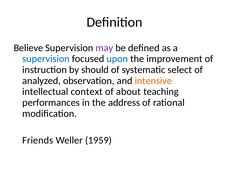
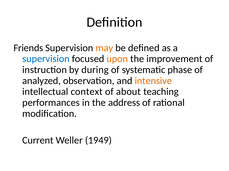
Believe: Believe -> Friends (28, 48)
may colour: purple -> orange (104, 48)
upon colour: blue -> orange (117, 59)
should: should -> during (95, 70)
select: select -> phase (180, 70)
Friends: Friends -> Current (38, 141)
1959: 1959 -> 1949 (98, 141)
